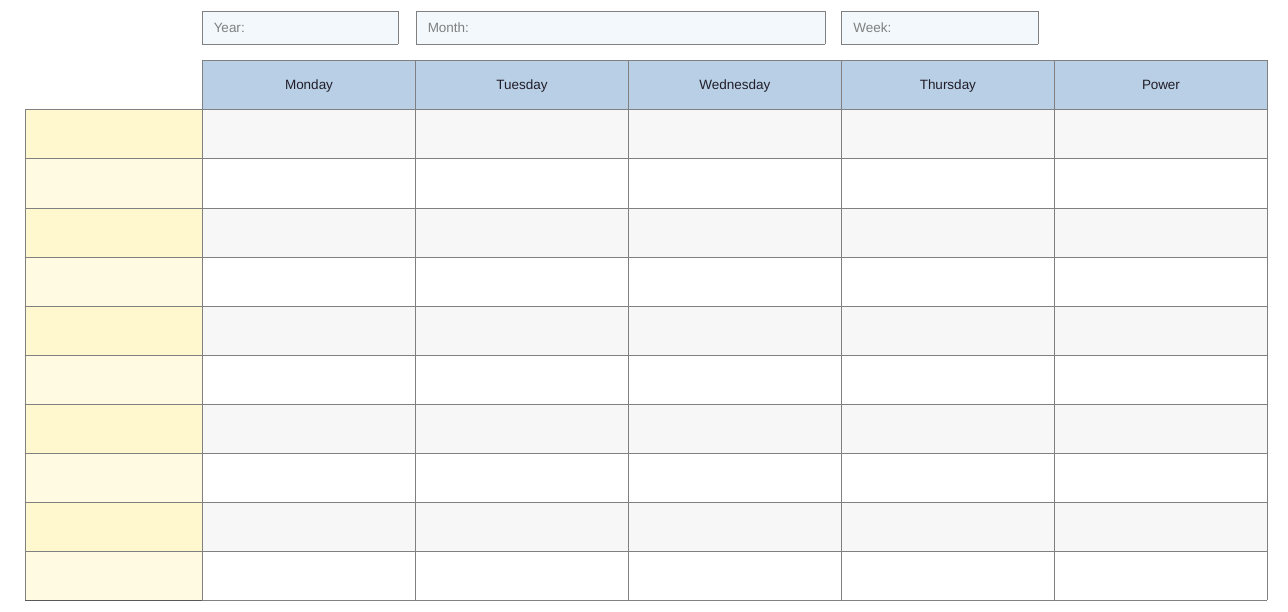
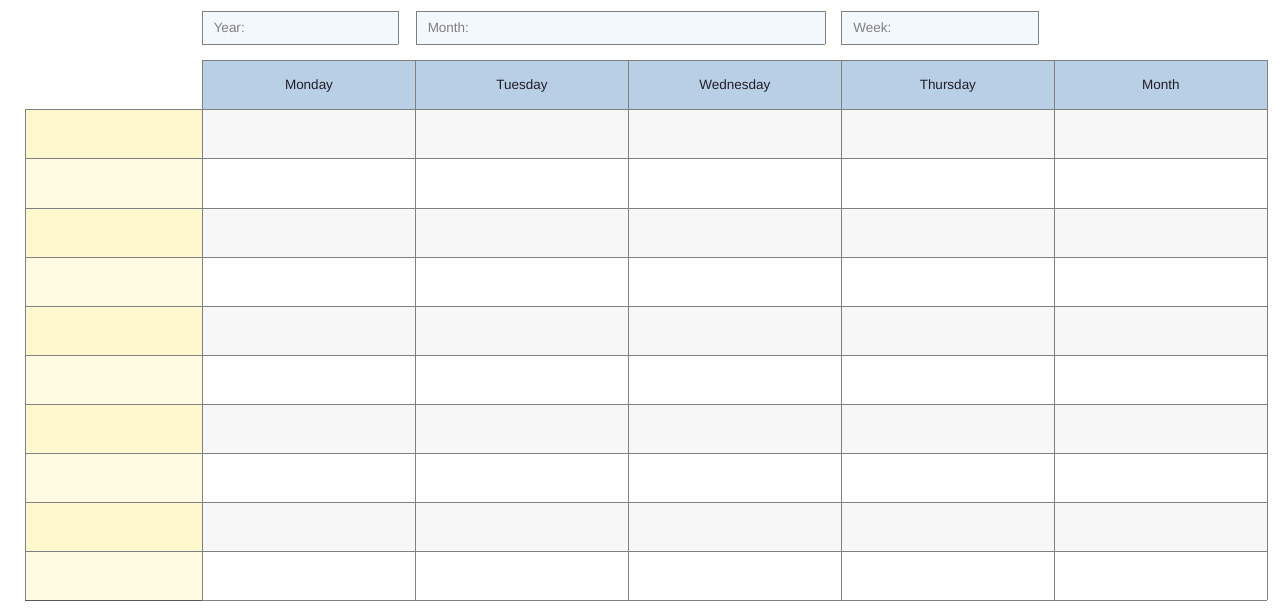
Thursday Power: Power -> Month (1161, 85)
